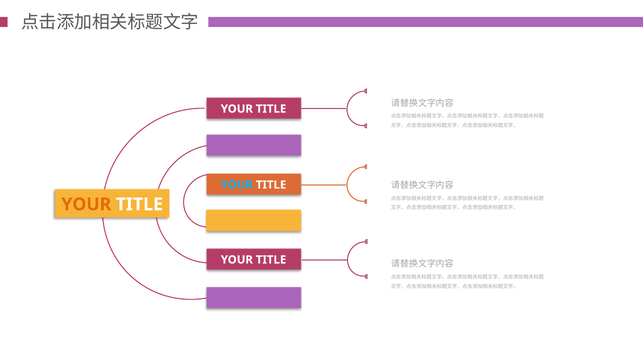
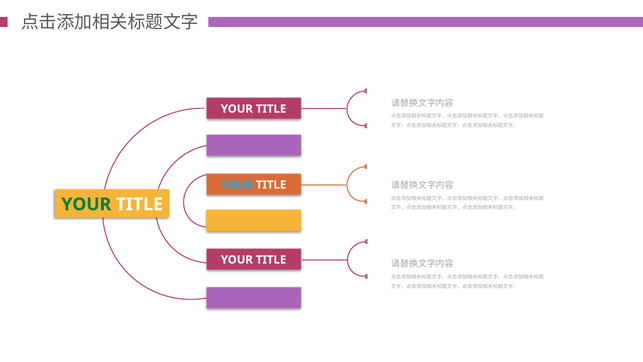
YOUR colour: orange -> green (86, 204)
